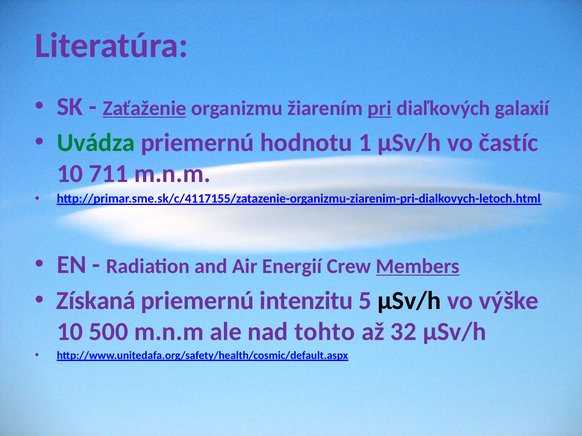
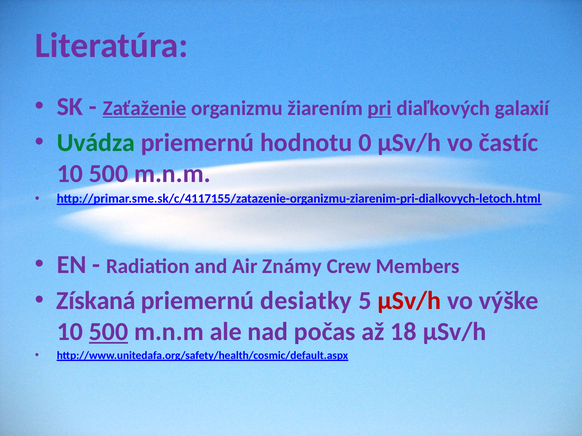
1: 1 -> 0 (365, 143)
711: 711 -> 500 (108, 174)
Energií: Energií -> Známy (292, 266)
Members underline: present -> none (418, 266)
intenzitu: intenzitu -> desiatky (306, 301)
µSv/h colour: black -> red (409, 301)
500 underline: none -> present (108, 332)
tohto: tohto -> počas (325, 332)
32: 32 -> 18 (403, 332)
